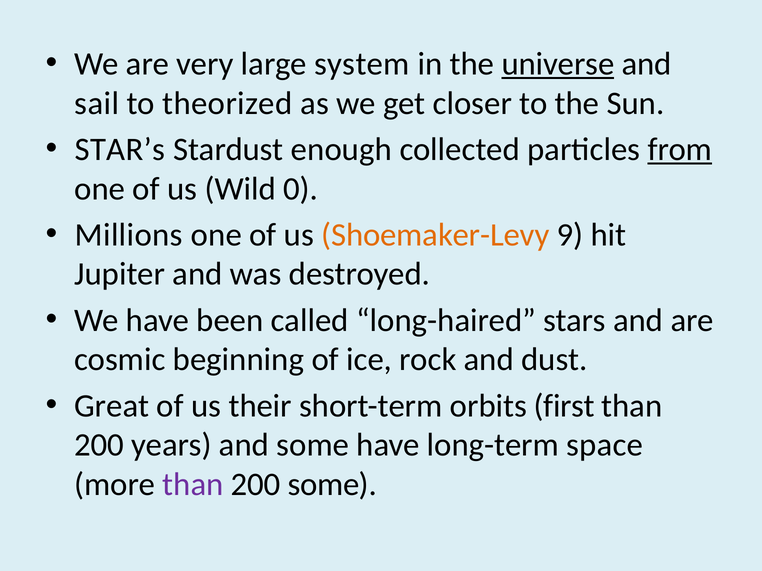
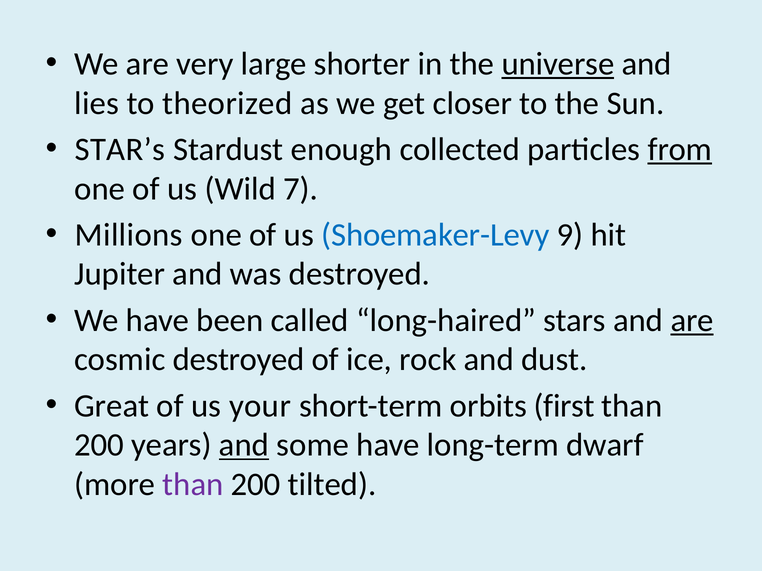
system: system -> shorter (362, 64)
sail: sail -> lies (97, 103)
0: 0 -> 7 (301, 189)
Shoemaker-Levy colour: orange -> blue (435, 235)
are underline: none -> present (692, 321)
cosmic beginning: beginning -> destroyed (239, 360)
their: their -> your (260, 406)
and underline: none -> present (244, 446)
space: space -> dwarf (605, 446)
200 some: some -> tilted (332, 485)
